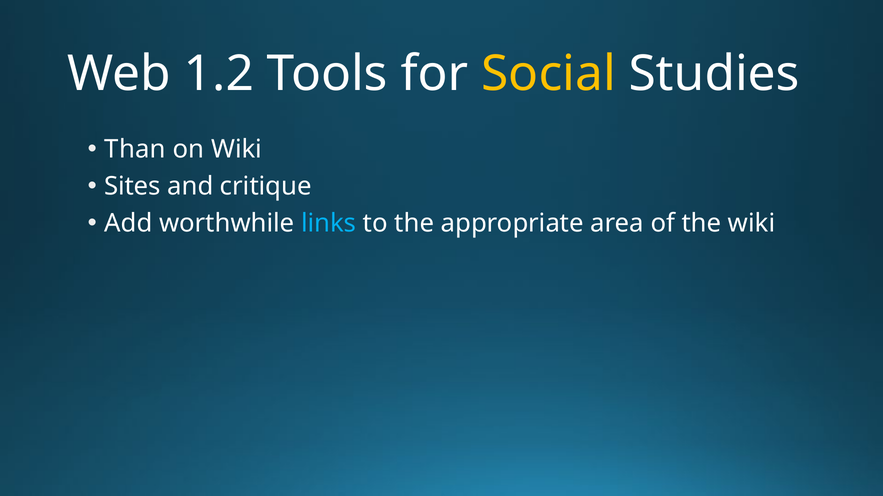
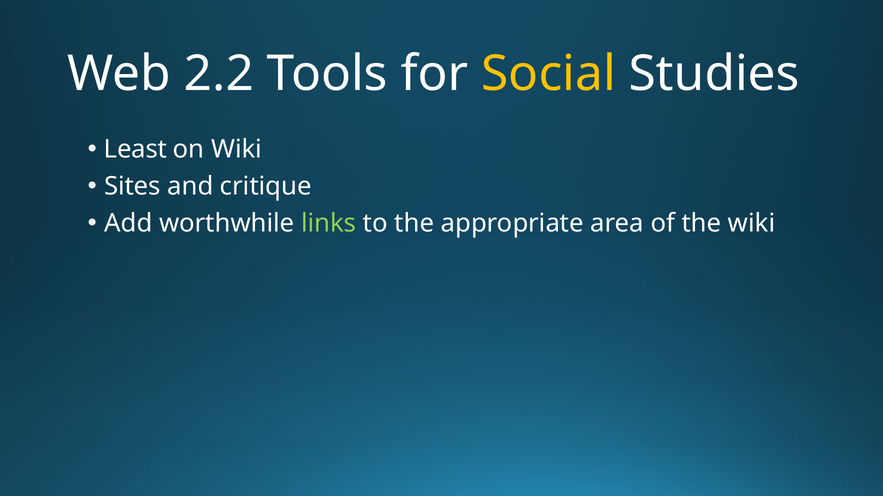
1.2: 1.2 -> 2.2 (219, 74)
Than: Than -> Least (135, 149)
links colour: light blue -> light green (329, 223)
